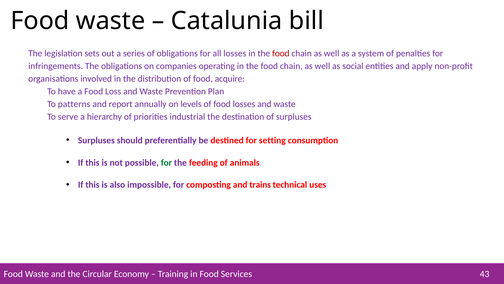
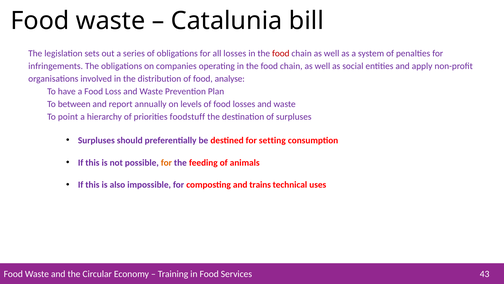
acquire: acquire -> analyse (230, 79)
patterns: patterns -> between (74, 104)
serve: serve -> point (68, 116)
industrial: industrial -> foodstuff (187, 116)
for colour: green -> orange (166, 162)
